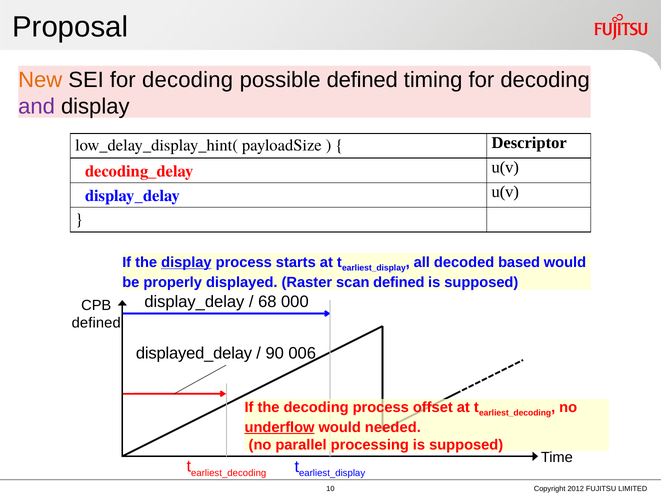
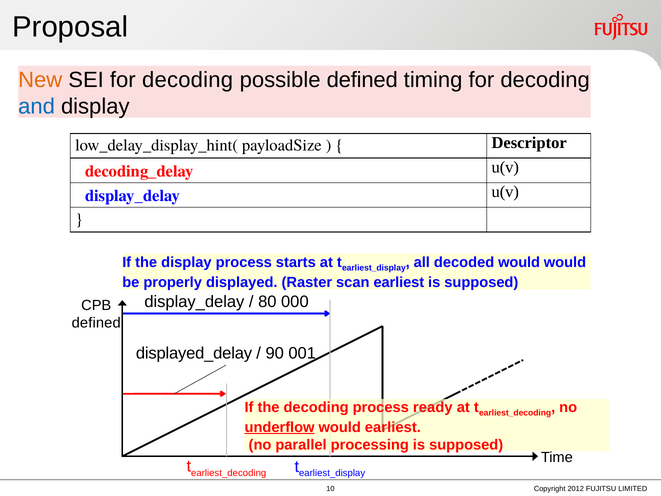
and colour: purple -> blue (37, 106)
display underline: present -> none (186, 262)
decoded based: based -> would (519, 262)
scan defined: defined -> earliest (399, 282)
68: 68 -> 80 (267, 301)
006: 006 -> 001 (302, 353)
offset: offset -> ready (433, 407)
would needed: needed -> earliest (393, 427)
